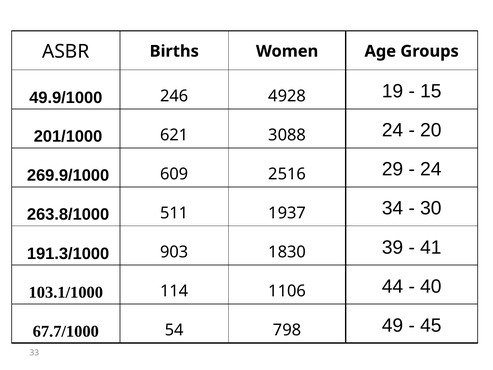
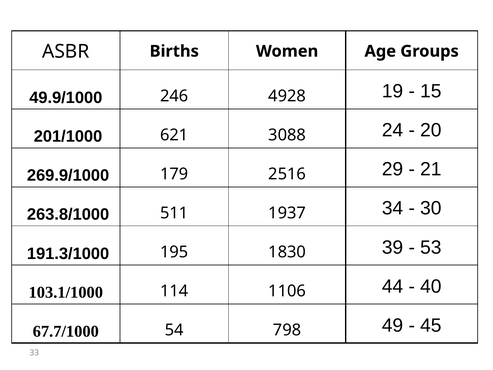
609: 609 -> 179 (174, 174)
2516 24: 24 -> 21 (431, 169)
903: 903 -> 195 (174, 252)
41: 41 -> 53 (431, 247)
